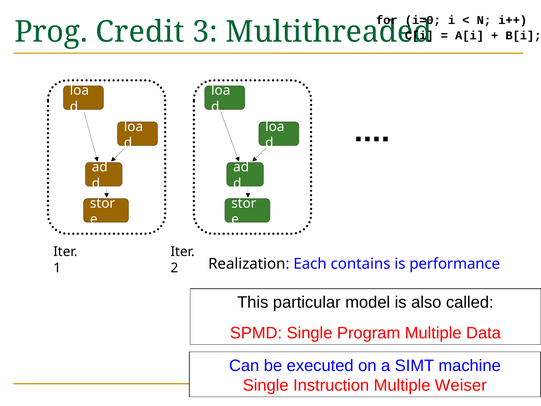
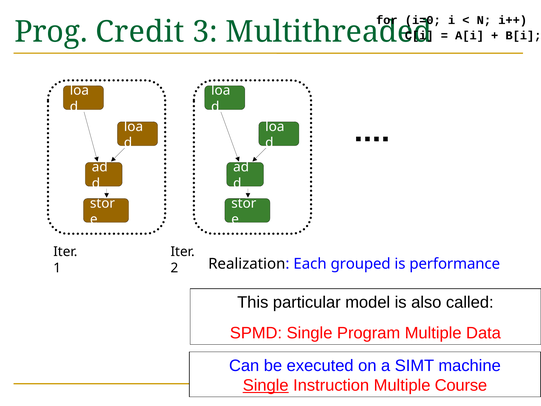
contains: contains -> grouped (361, 264)
Single underline: none -> present (266, 385)
Weiser: Weiser -> Course (461, 385)
